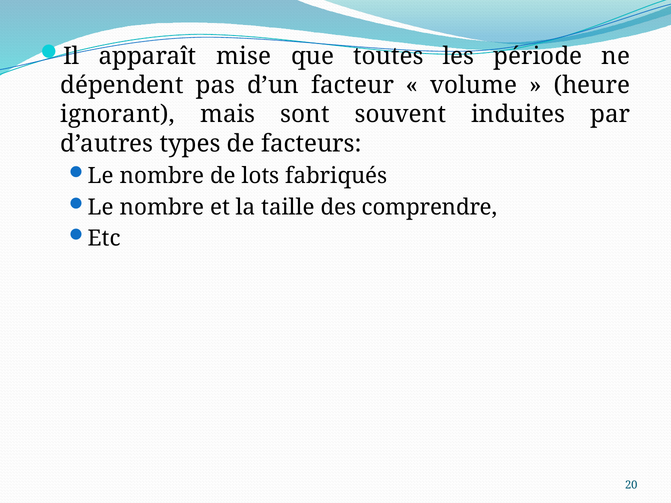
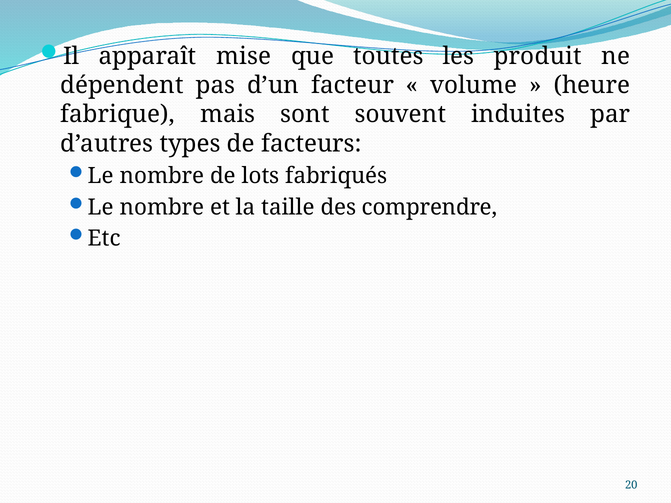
période: période -> produit (538, 56)
ignorant: ignorant -> fabrique (118, 115)
